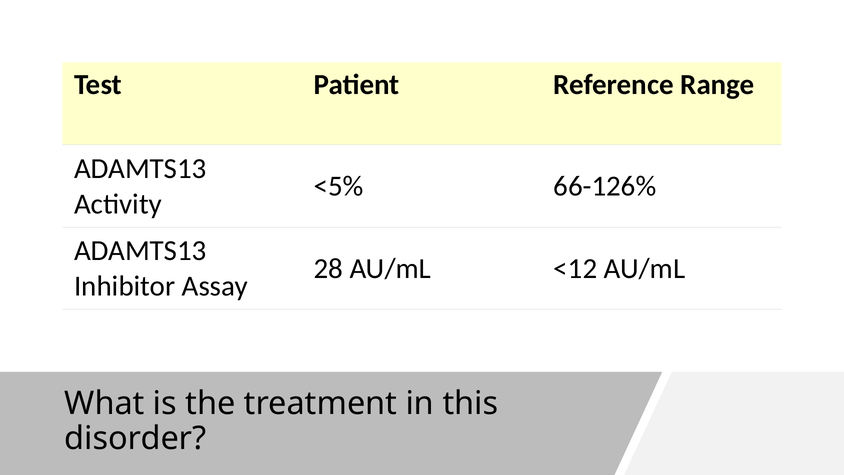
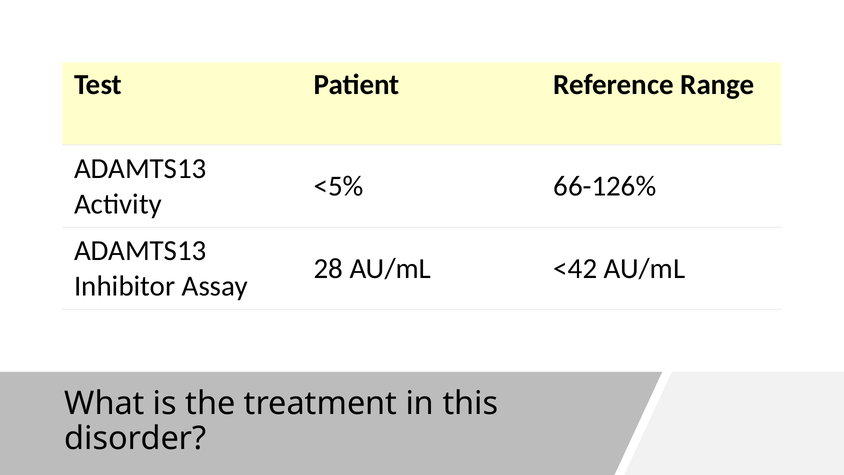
<12: <12 -> <42 (575, 268)
